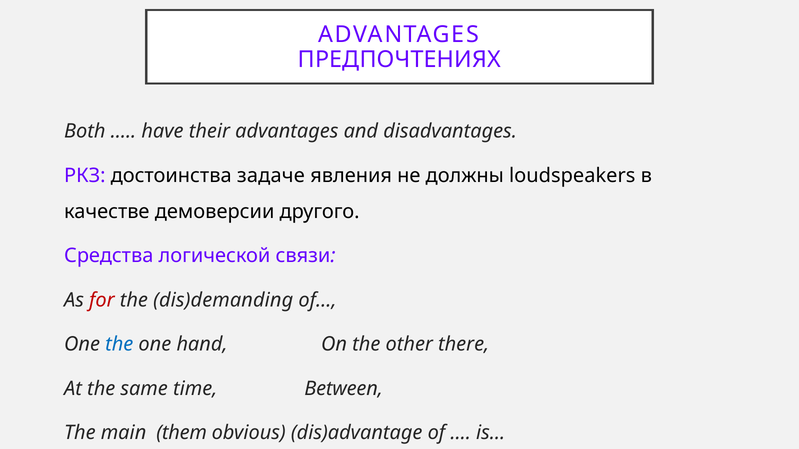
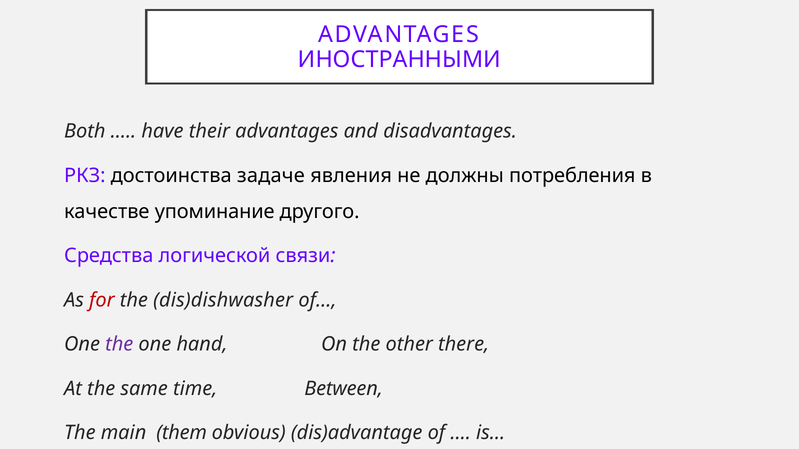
ПРЕДПОЧТЕНИЯХ: ПРЕДПОЧТЕНИЯХ -> ИНОСТРАННЫМИ (399, 59)
loudspeakers: loudspeakers -> потребления (572, 176)
демоверсии: демоверсии -> упоминание (215, 212)
dis)demanding: dis)demanding -> dis)dishwasher (223, 300)
the colour: blue -> purple (119, 345)
